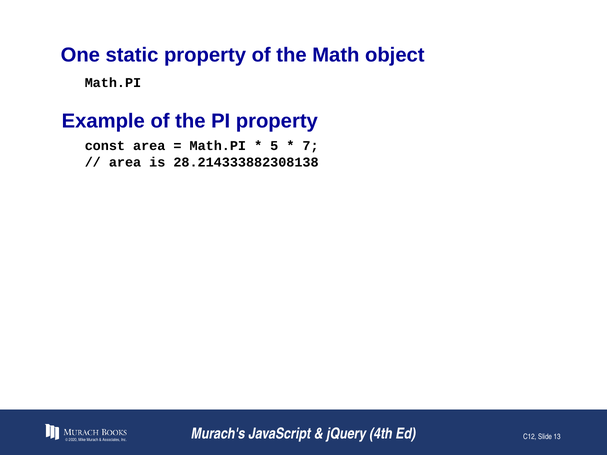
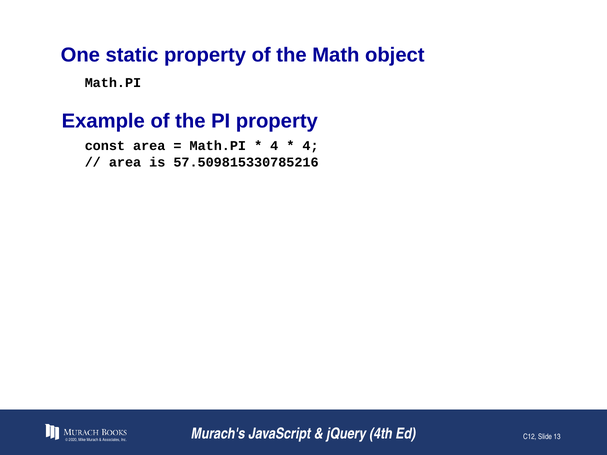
5: 5 -> 4 (274, 146)
7: 7 -> 4 (311, 146)
28.214333882308138: 28.214333882308138 -> 57.509815330785216 (246, 162)
